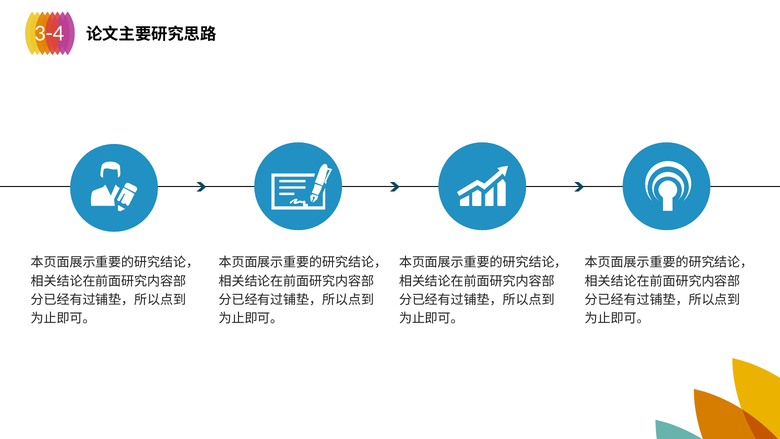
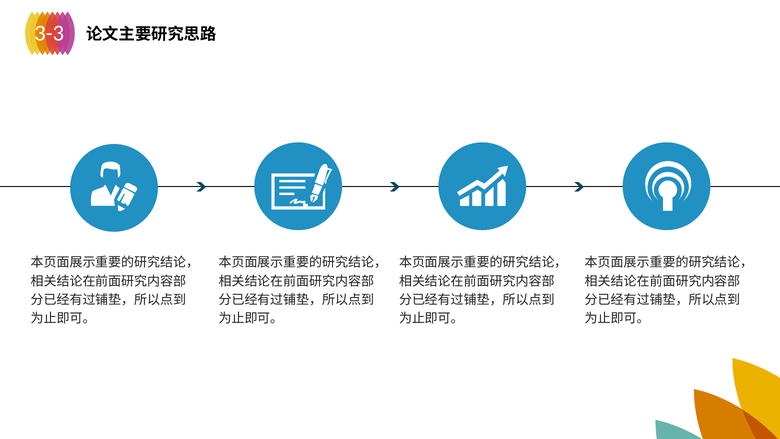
3-4: 3-4 -> 3-3 (49, 33)
